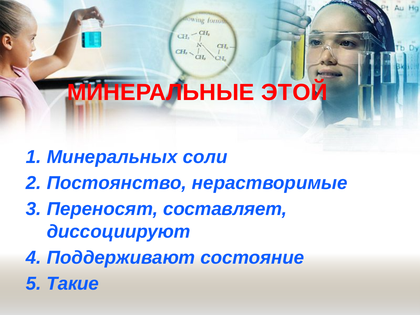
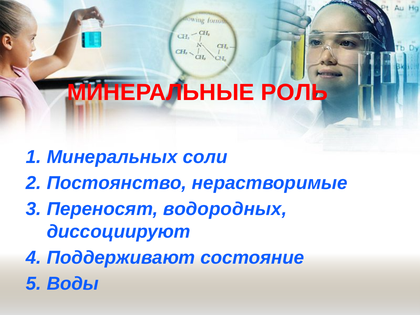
ЭТОЙ: ЭТОЙ -> РОЛЬ (294, 93)
составляет: составляет -> водородных (225, 209)
Такие: Такие -> Воды (73, 284)
